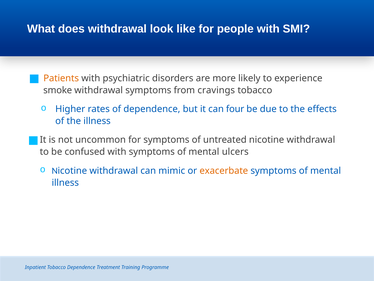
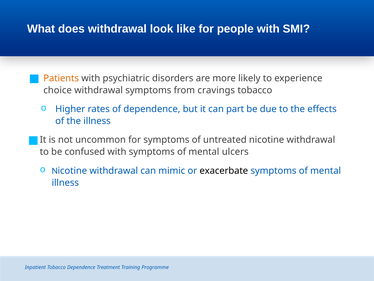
smoke: smoke -> choice (58, 90)
four: four -> part (235, 109)
exacerbate colour: orange -> black (224, 170)
